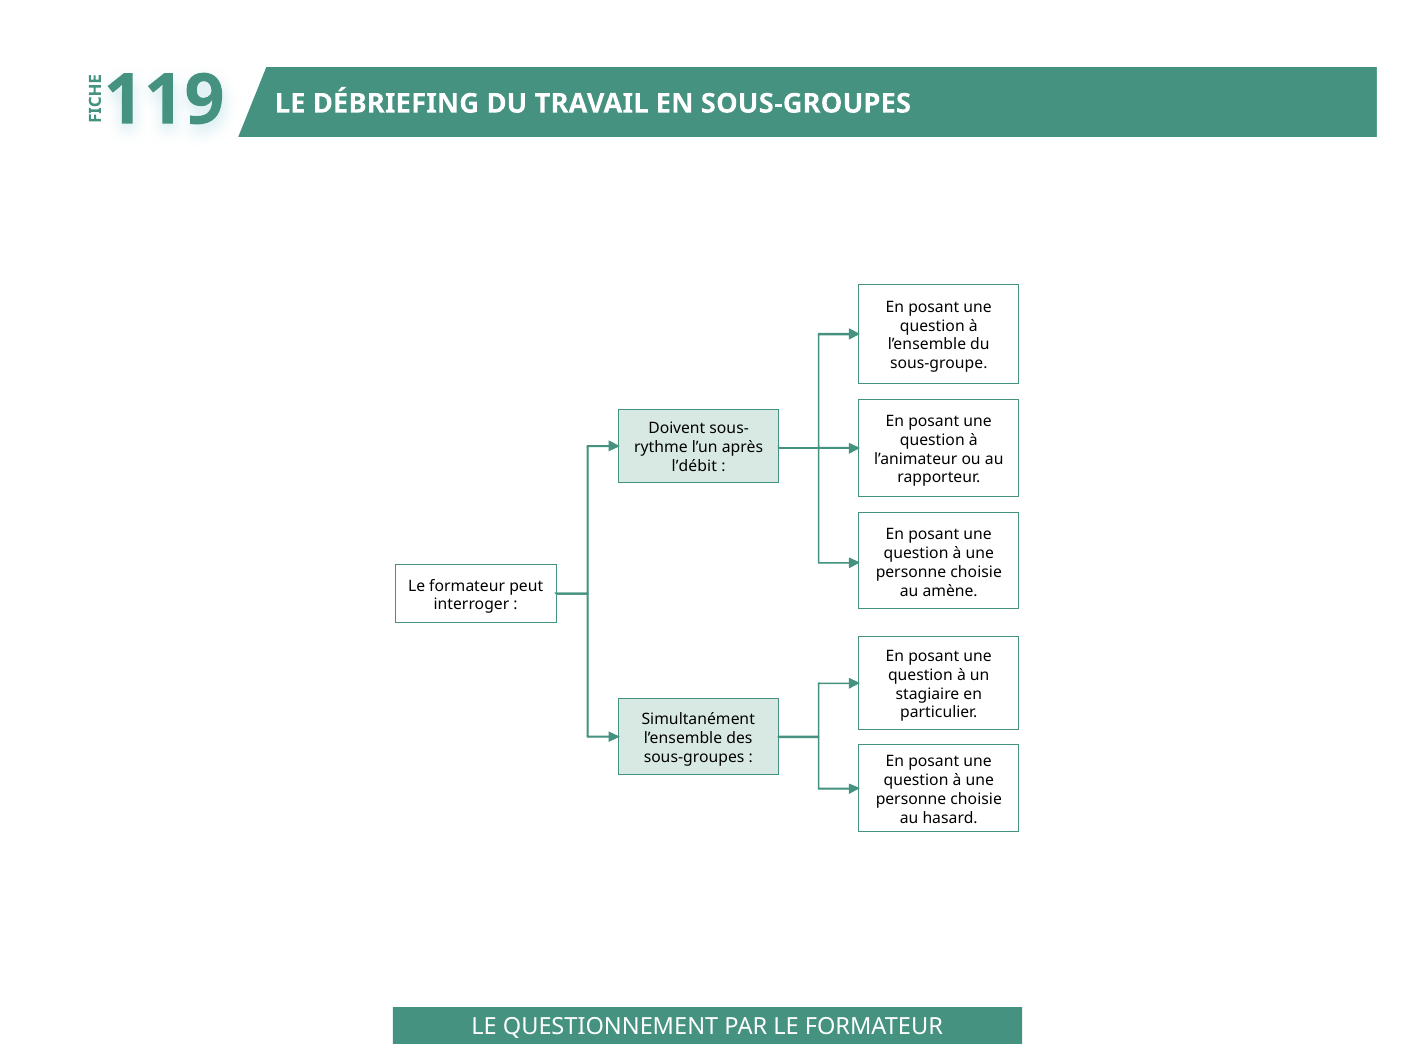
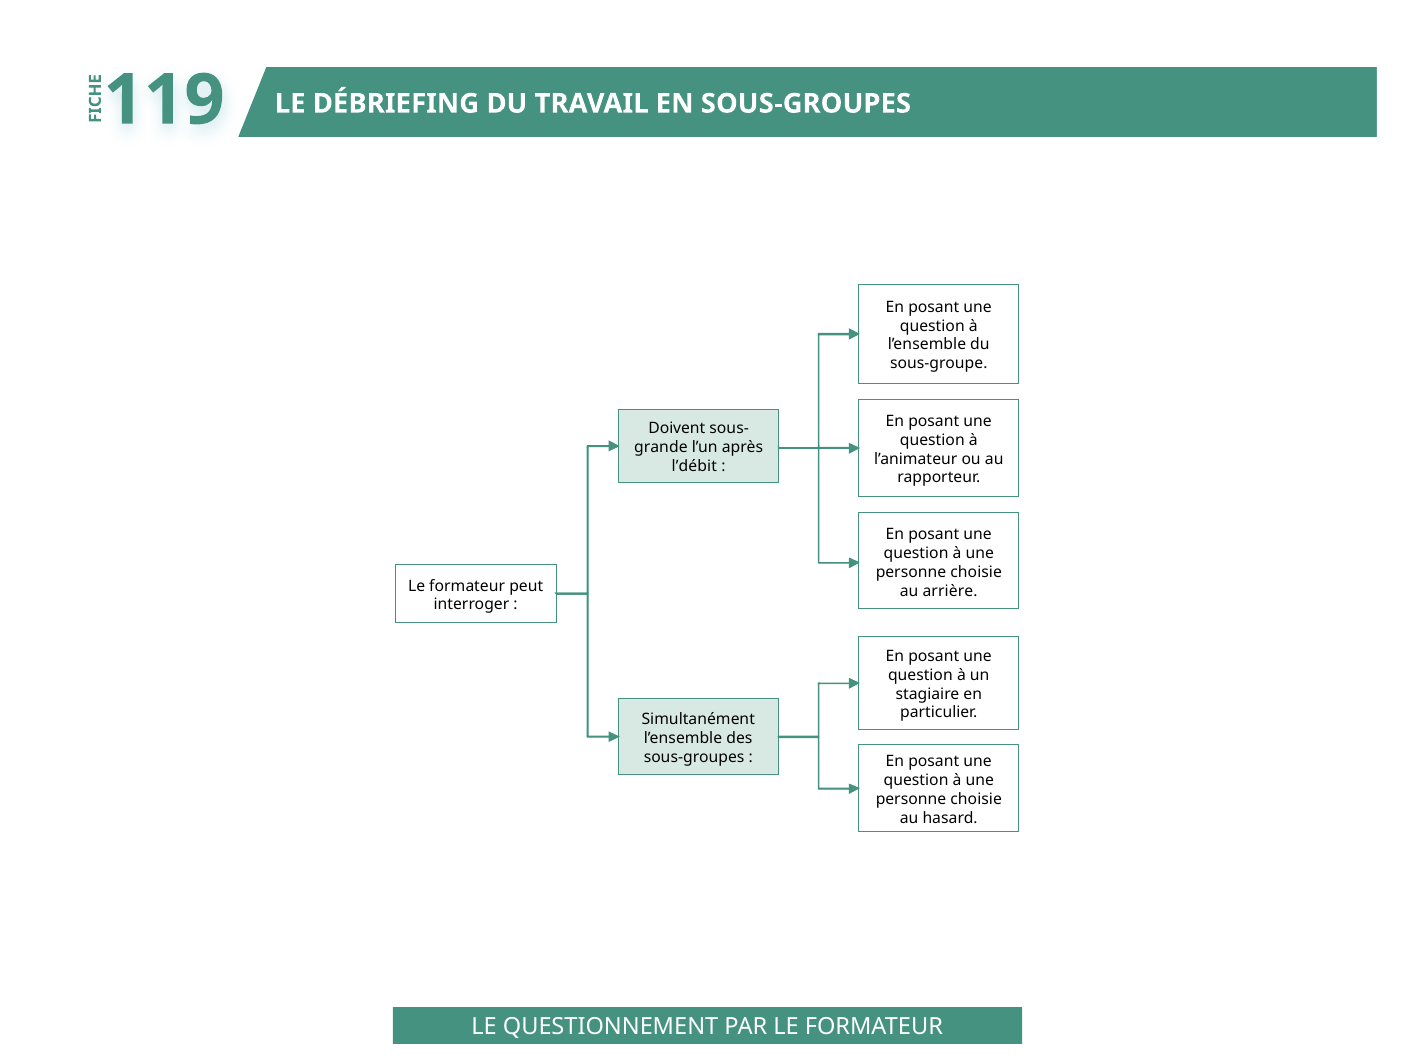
rythme: rythme -> grande (661, 447)
amène: amène -> arrière (950, 590)
